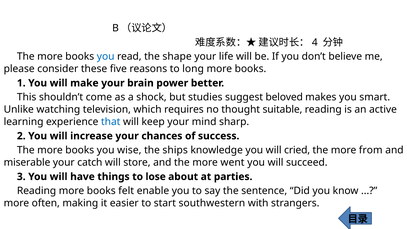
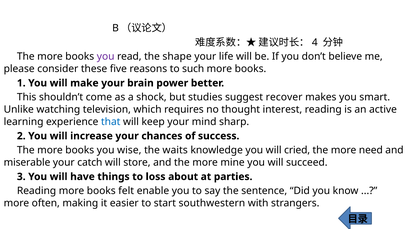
you colour: blue -> purple (106, 57)
long: long -> such (193, 69)
beloved: beloved -> recover (284, 97)
suitable: suitable -> interest (282, 109)
ships: ships -> waits (175, 150)
from: from -> need (371, 150)
went: went -> mine (233, 162)
lose: lose -> loss (156, 177)
